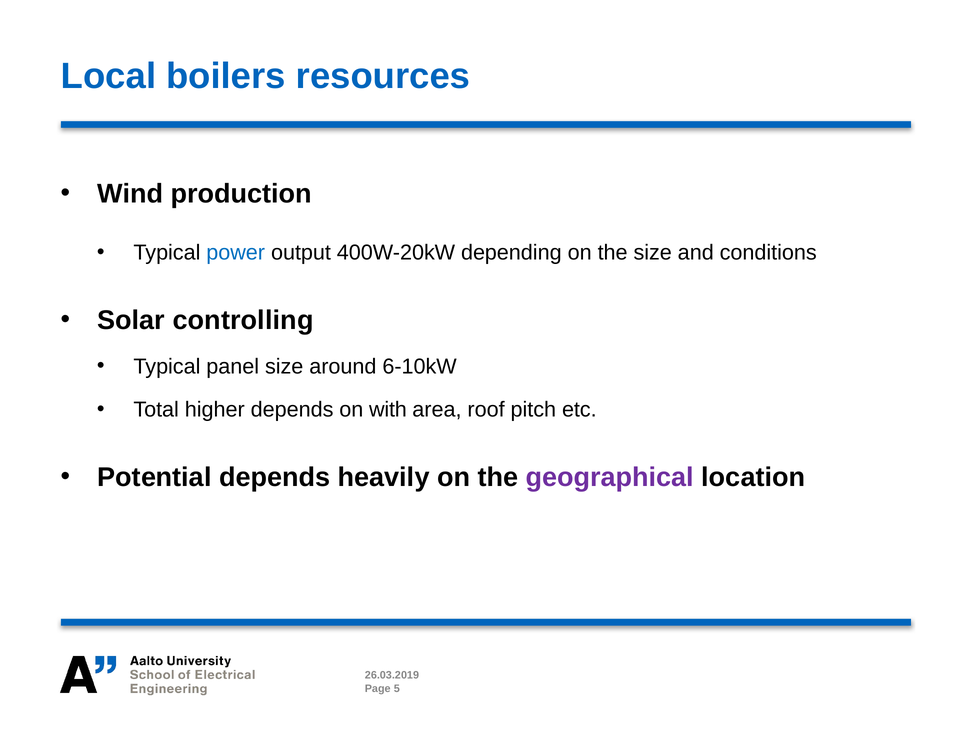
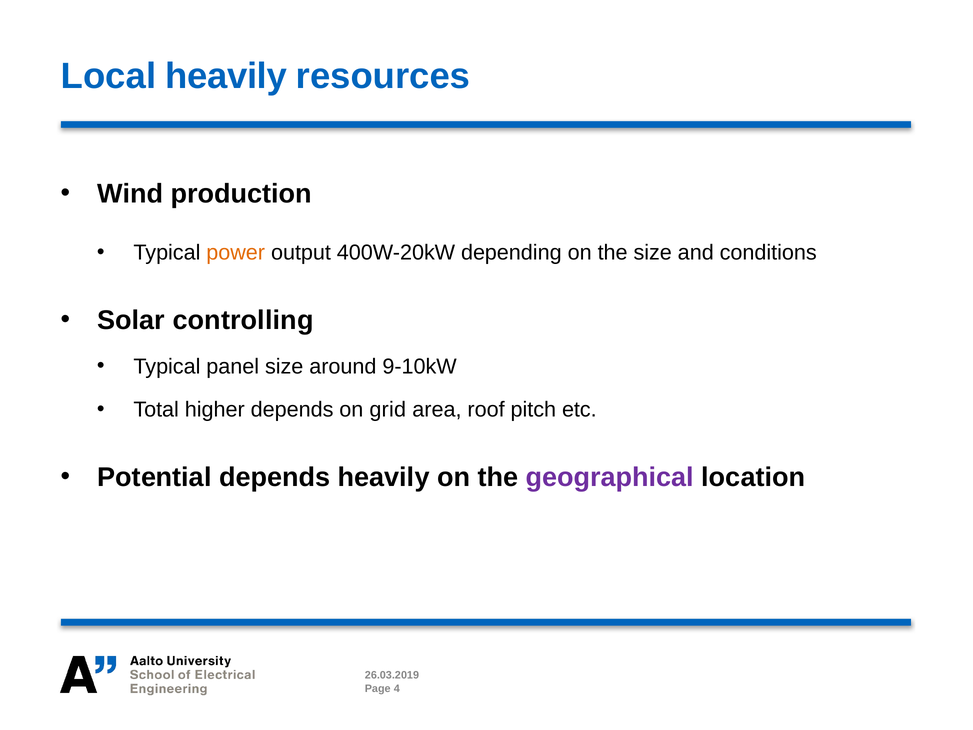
Local boilers: boilers -> heavily (226, 76)
power colour: blue -> orange (236, 253)
6-10kW: 6-10kW -> 9-10kW (420, 366)
with: with -> grid (388, 409)
5: 5 -> 4 (397, 688)
